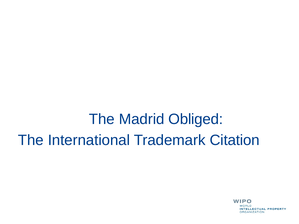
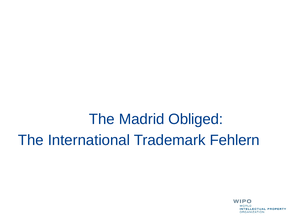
Citation: Citation -> Fehlern (235, 140)
